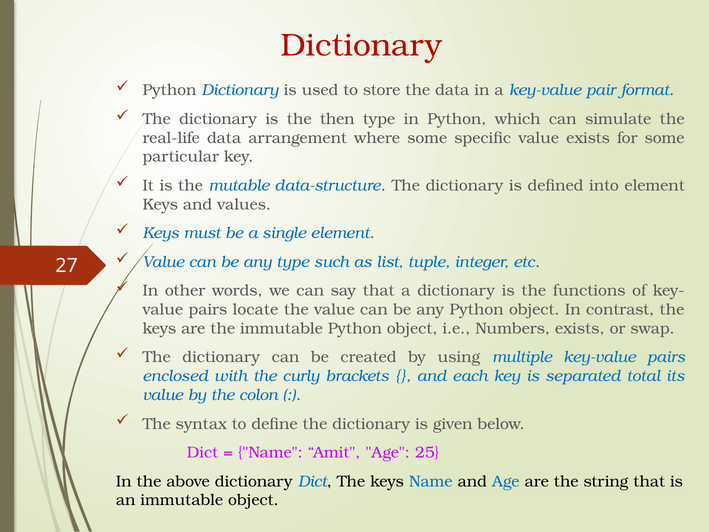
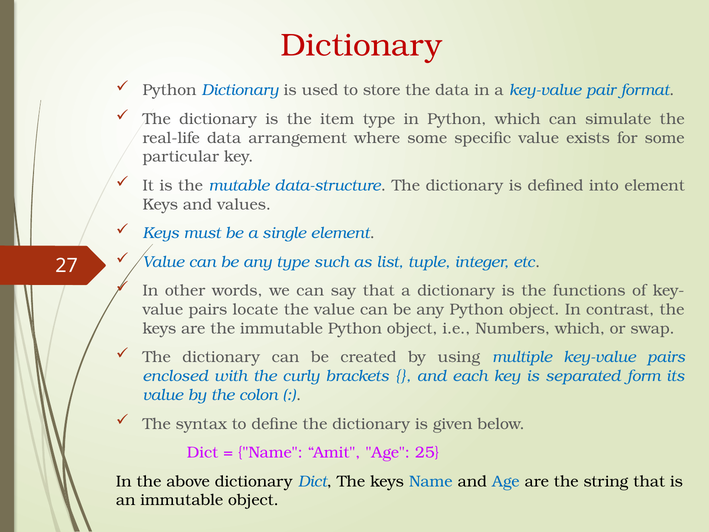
then: then -> item (337, 119)
Numbers exists: exists -> which (580, 328)
total: total -> form (644, 376)
